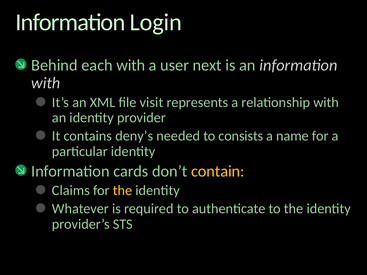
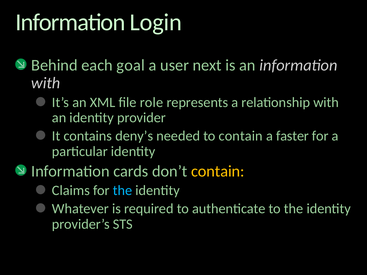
each with: with -> goal (131, 65)
visit: visit -> role (151, 102)
to consists: consists -> contain (241, 136)
name: name -> faster (292, 136)
the colour: yellow -> light blue (122, 191)
